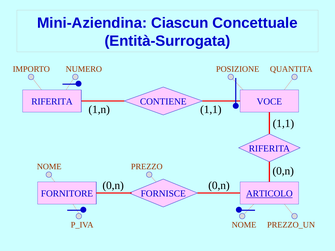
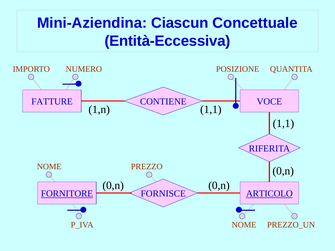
Entità-Surrogata: Entità-Surrogata -> Entità-Eccessiva (168, 41)
RIFERITA: RIFERITA -> FATTURE (52, 102)
FORNITORE underline: none -> present (67, 194)
